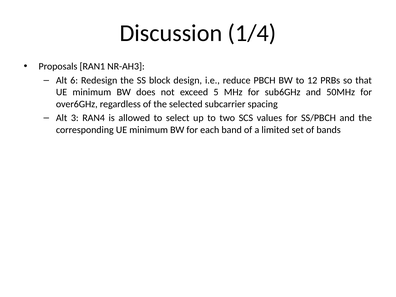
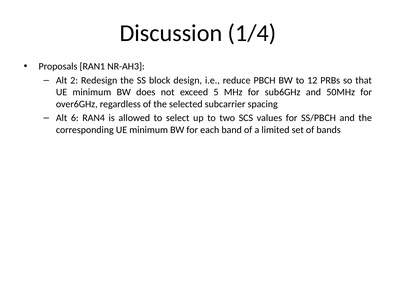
6: 6 -> 2 (74, 80)
3: 3 -> 6 (75, 118)
